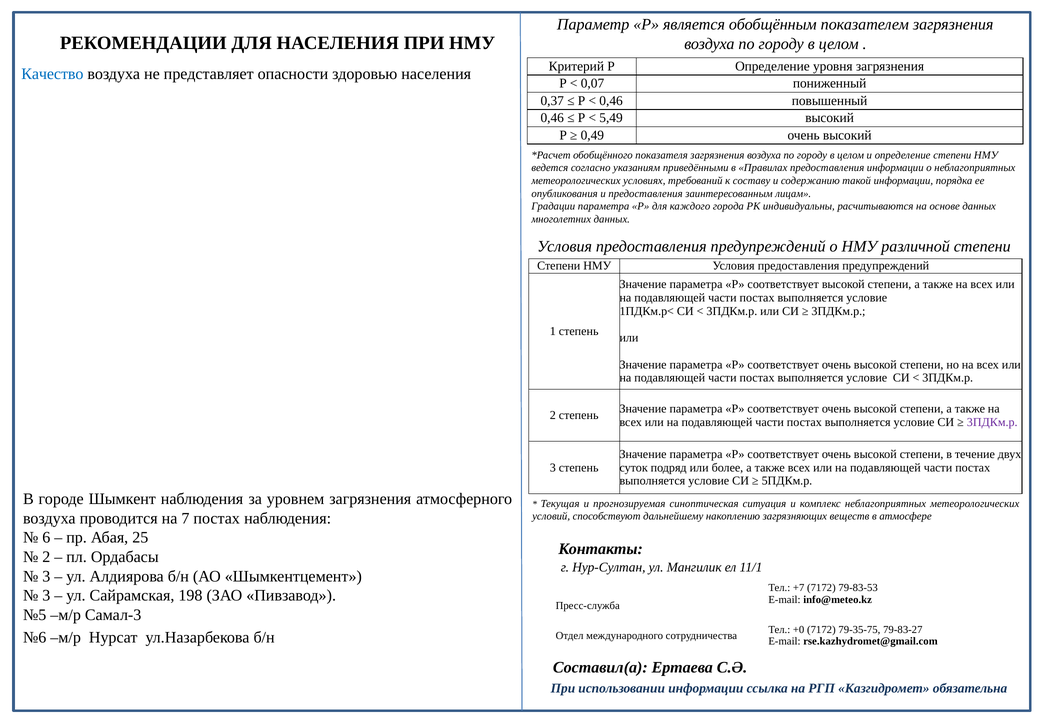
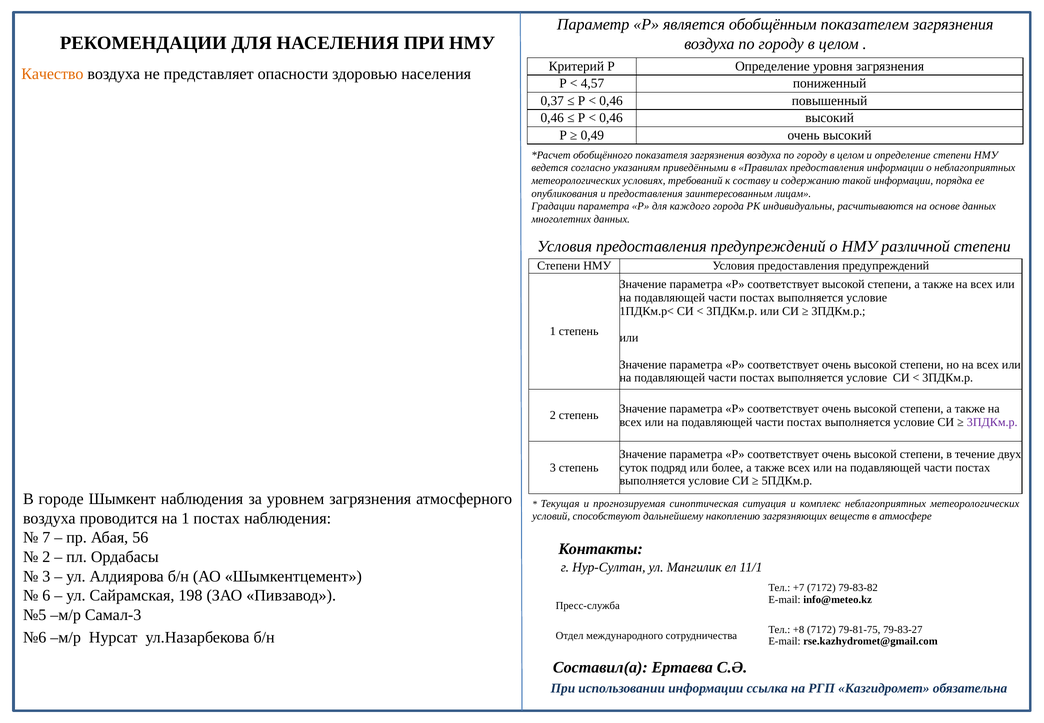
Качество colour: blue -> orange (52, 74)
0,07: 0,07 -> 4,57 (593, 83)
5,49: 5,49 -> 0,46 (611, 118)
на 7: 7 -> 1 (185, 518)
6: 6 -> 7 (46, 538)
25: 25 -> 56 (140, 538)
79-83-53: 79-83-53 -> 79-83-82 (858, 588)
3: 3 -> 6 (46, 595)
+0: +0 -> +8 (799, 629)
79-35-75: 79-35-75 -> 79-81-75 (859, 629)
